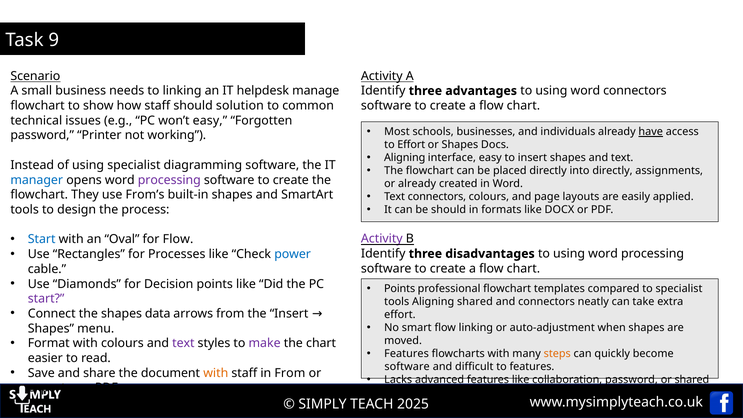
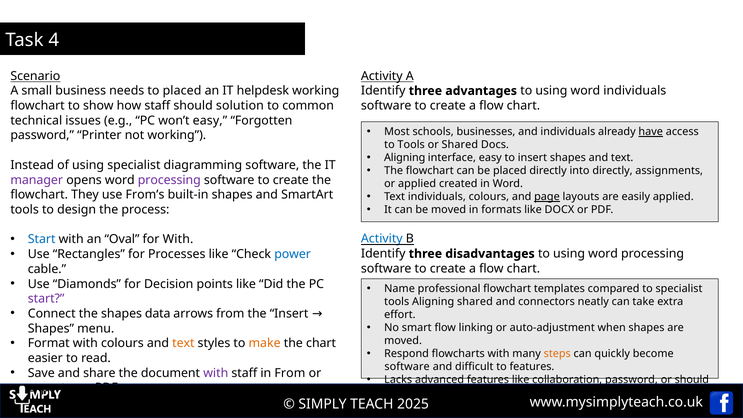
Task 9: 9 -> 4 (54, 40)
to linking: linking -> placed (182, 91)
helpdesk manage: manage -> working (316, 91)
word connectors: connectors -> individuals (635, 91)
to Effort: Effort -> Tools (411, 145)
or Shapes: Shapes -> Shared (460, 145)
manager colour: blue -> purple (37, 180)
or already: already -> applied (417, 184)
Text connectors: connectors -> individuals (437, 197)
page underline: none -> present (547, 197)
be should: should -> moved (449, 210)
for Flow: Flow -> With (178, 239)
Activity colour: purple -> blue (382, 239)
Points: Points -> Name (400, 288)
text colour: purple -> orange (183, 343)
make colour: purple -> orange (265, 343)
Features: Features -> Respond (407, 353)
with colour: orange -> purple (216, 373)
or shared: shared -> should (692, 380)
